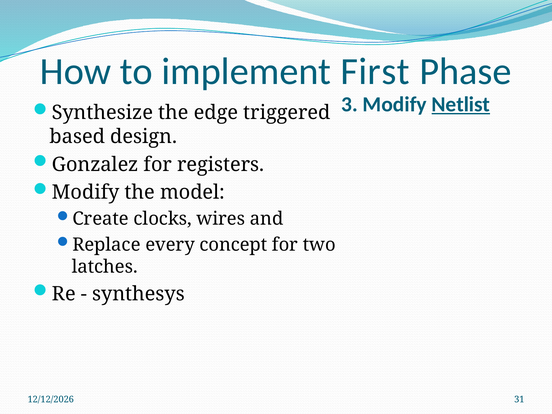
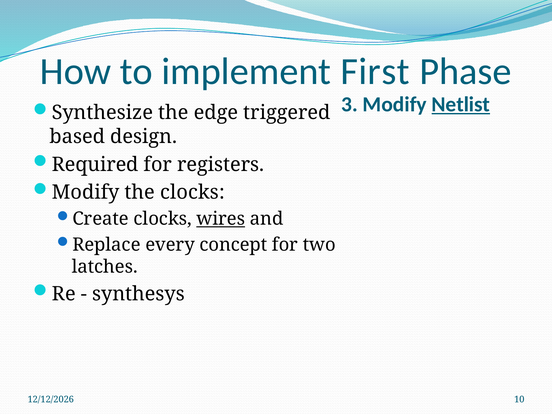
Gonzalez: Gonzalez -> Required (95, 164)
the model: model -> clocks (192, 192)
wires underline: none -> present (221, 219)
31: 31 -> 10 (519, 399)
